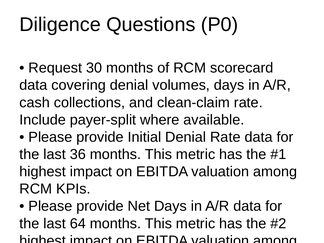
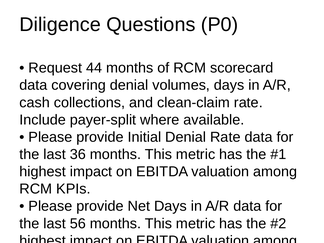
30: 30 -> 44 (94, 68)
64: 64 -> 56 (78, 224)
